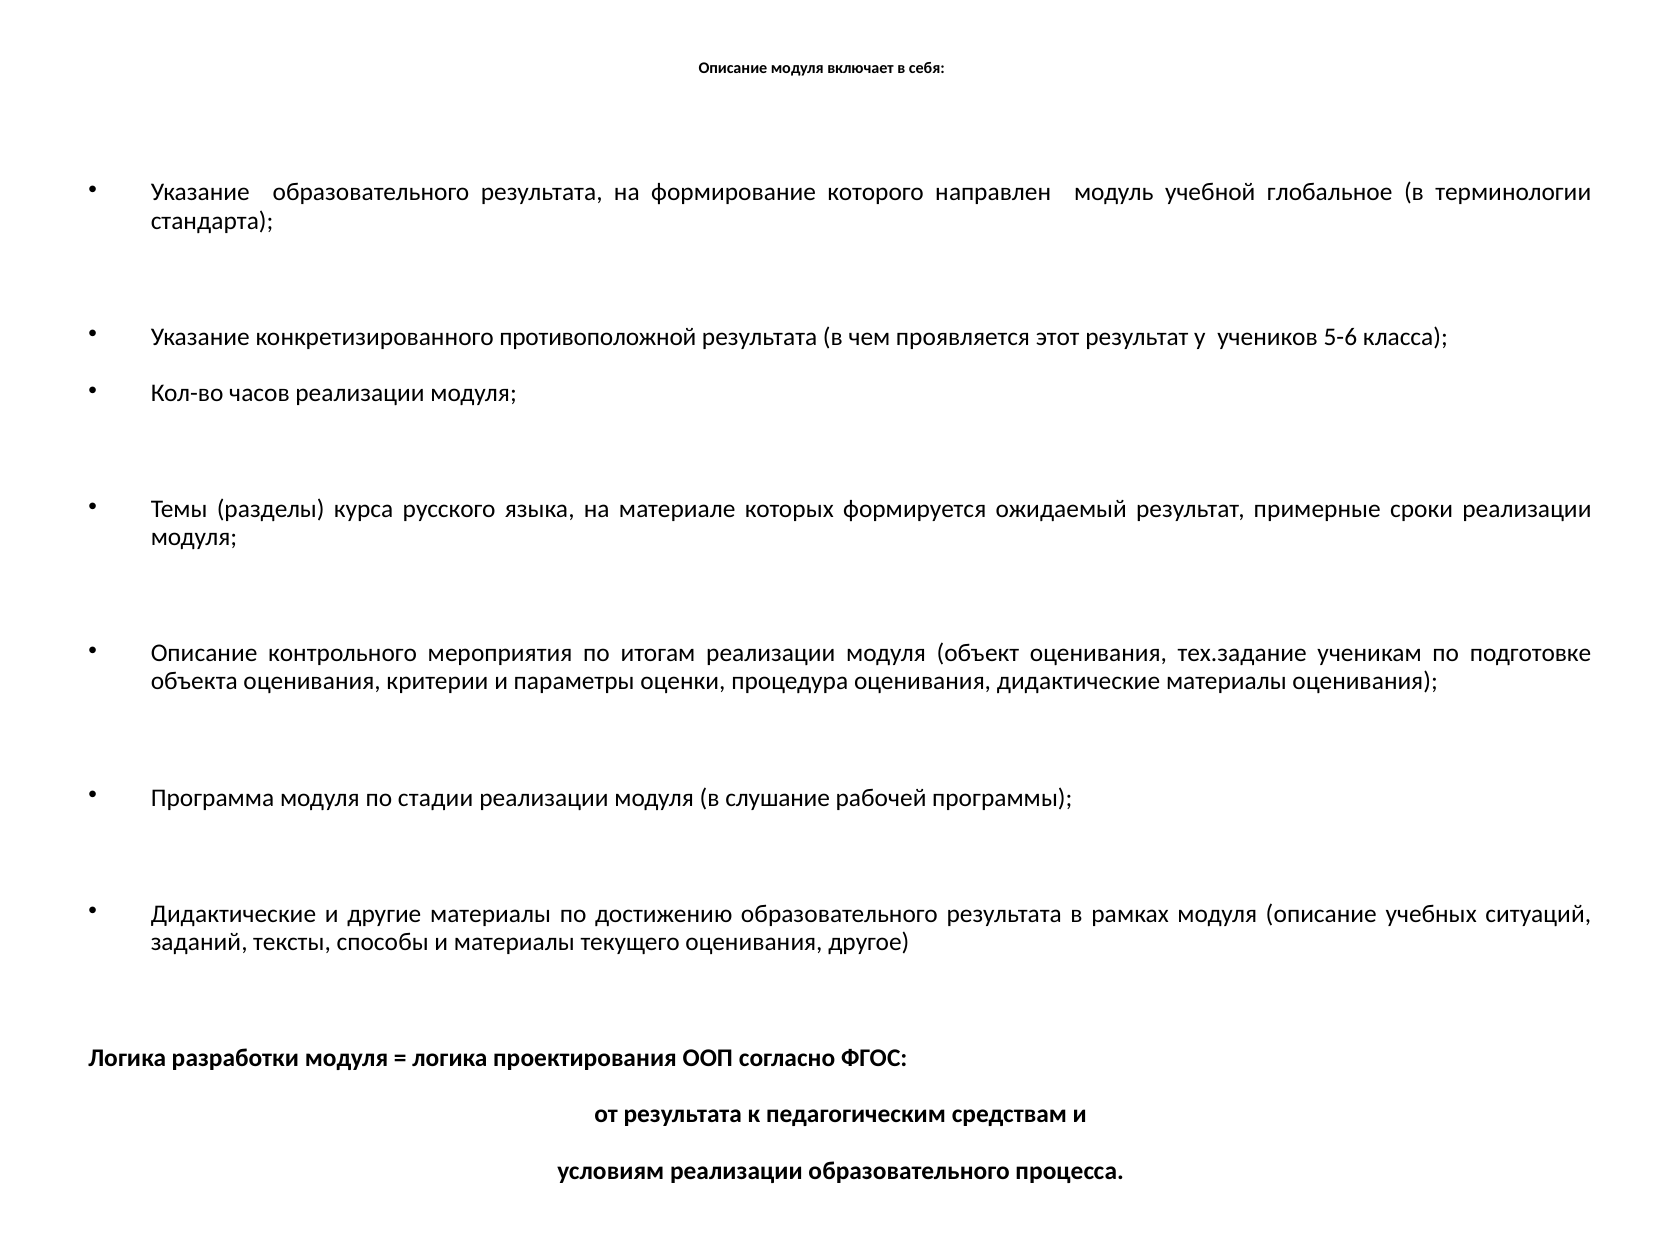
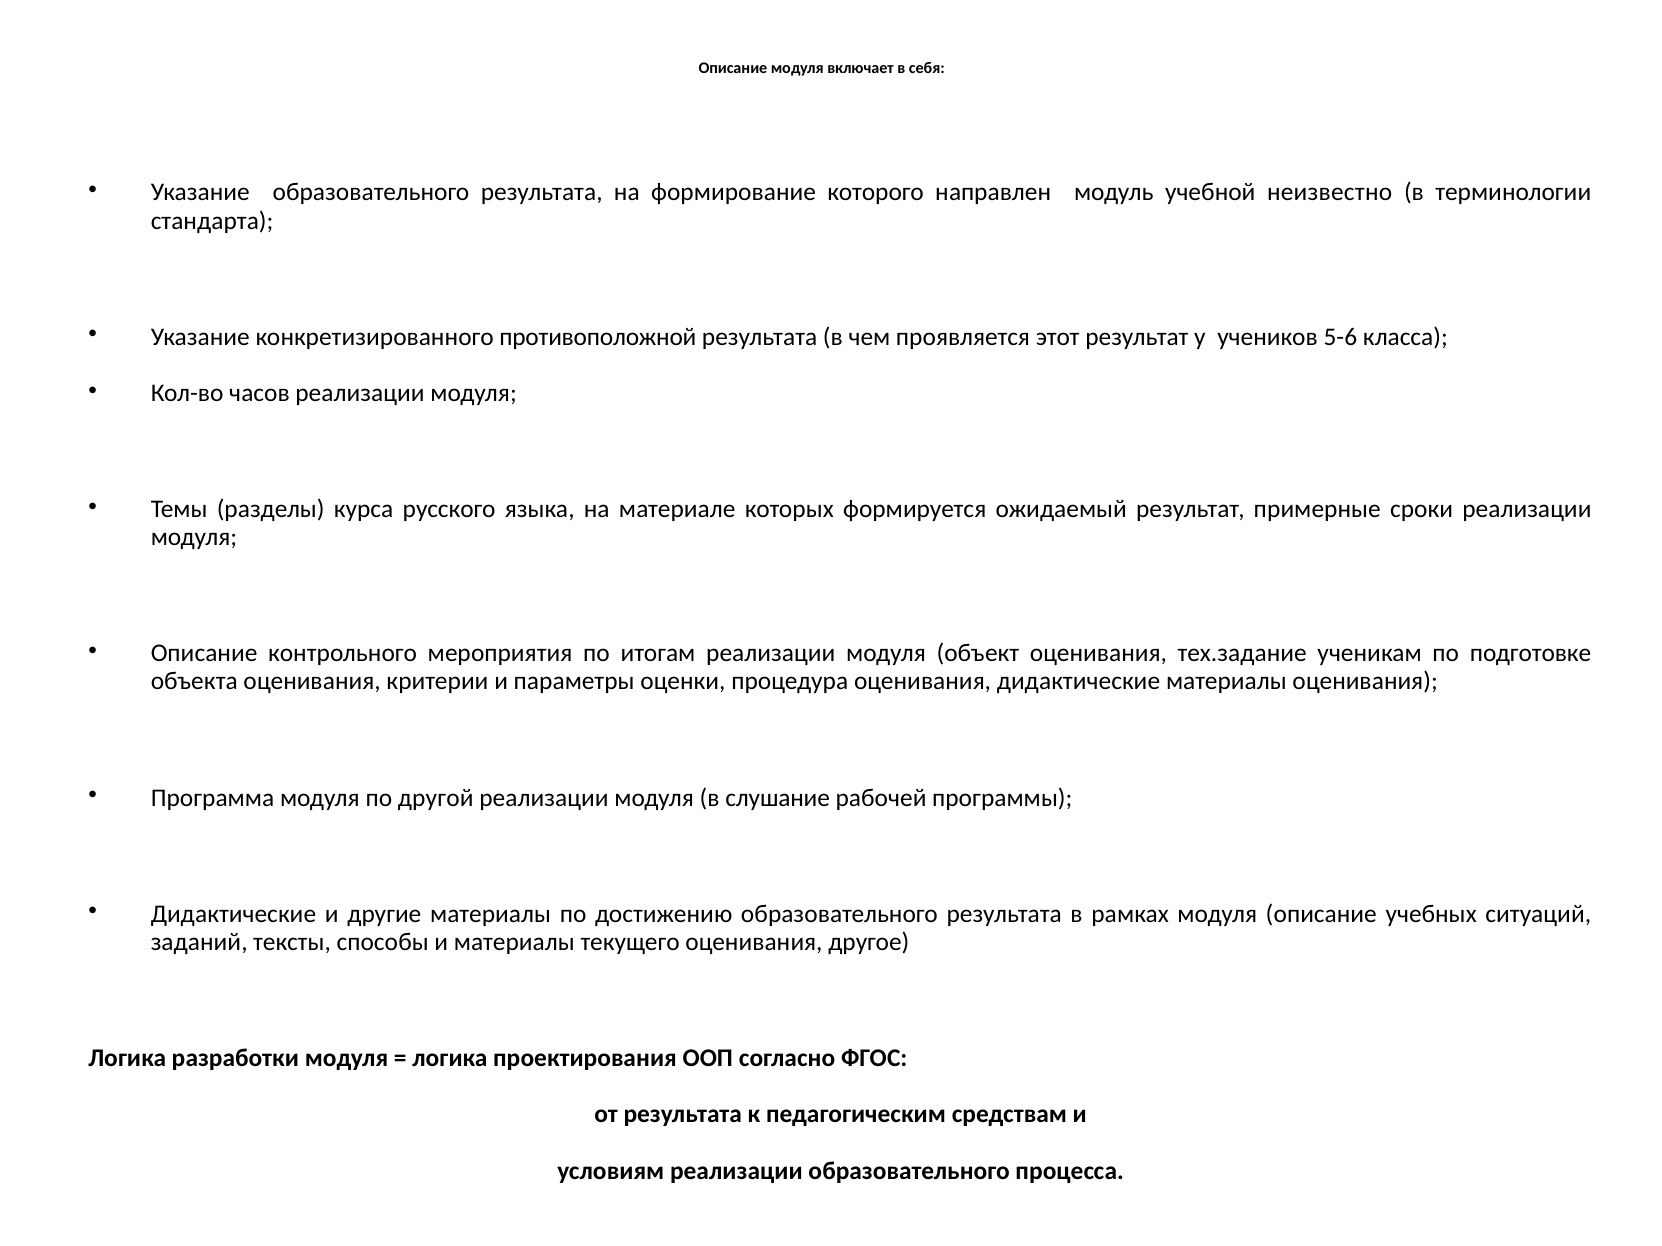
глобальное: глобальное -> неизвестно (1330, 193)
стадии: стадии -> другой (436, 798)
